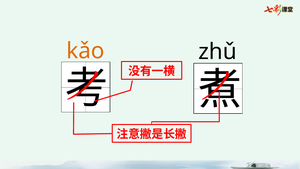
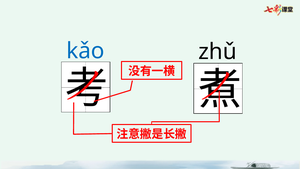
kǎo colour: orange -> blue (85, 51)
